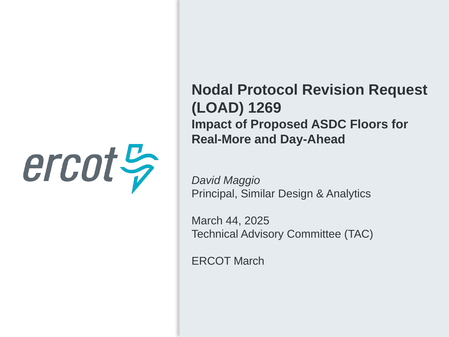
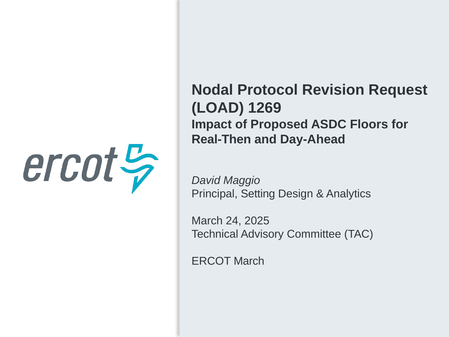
Real-More: Real-More -> Real-Then (221, 139)
Similar: Similar -> Setting (258, 194)
44: 44 -> 24 (234, 221)
